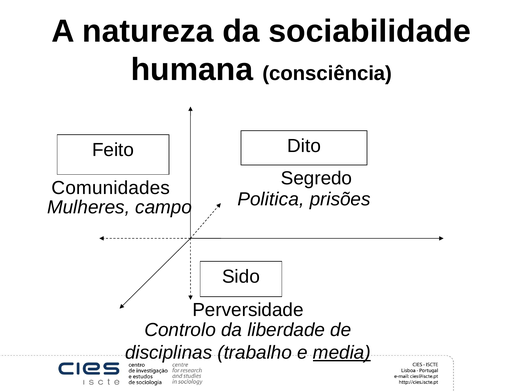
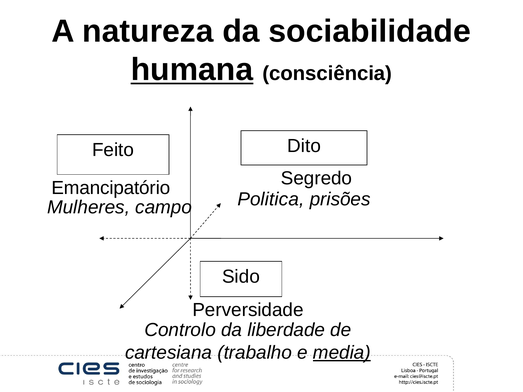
humana underline: none -> present (192, 70)
Comunidades: Comunidades -> Emancipatório (111, 188)
disciplinas: disciplinas -> cartesiana (169, 353)
